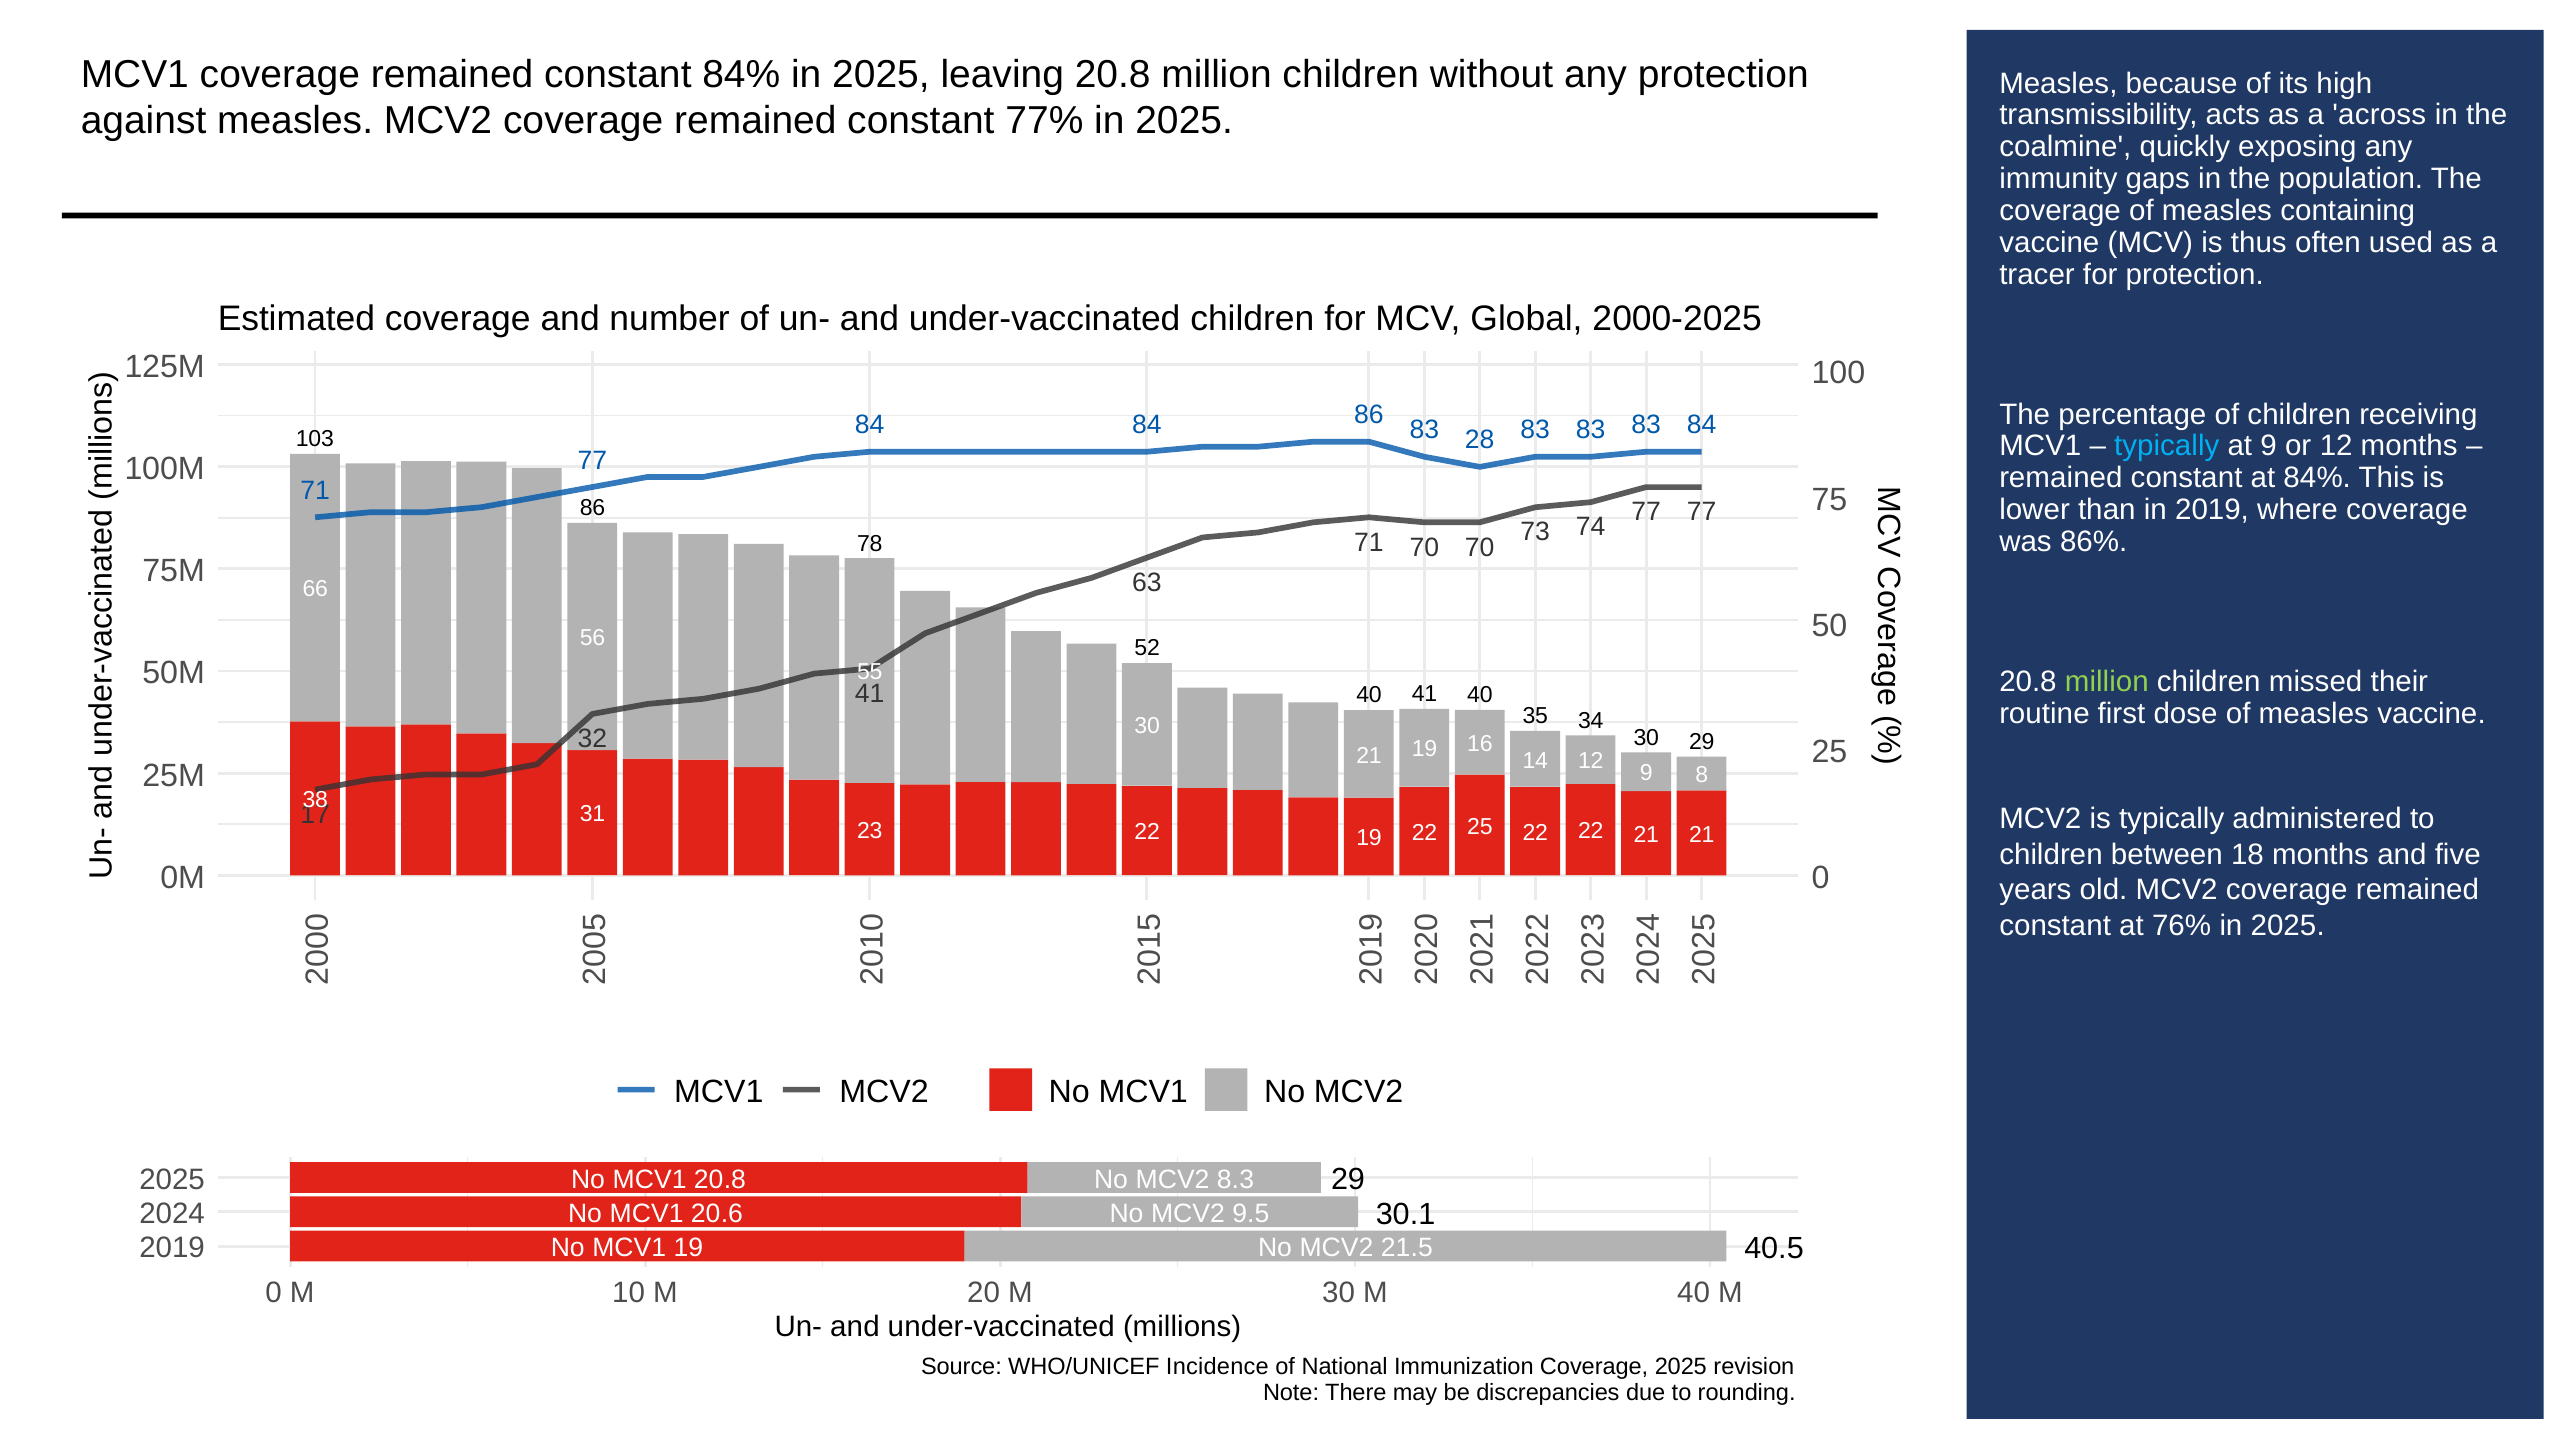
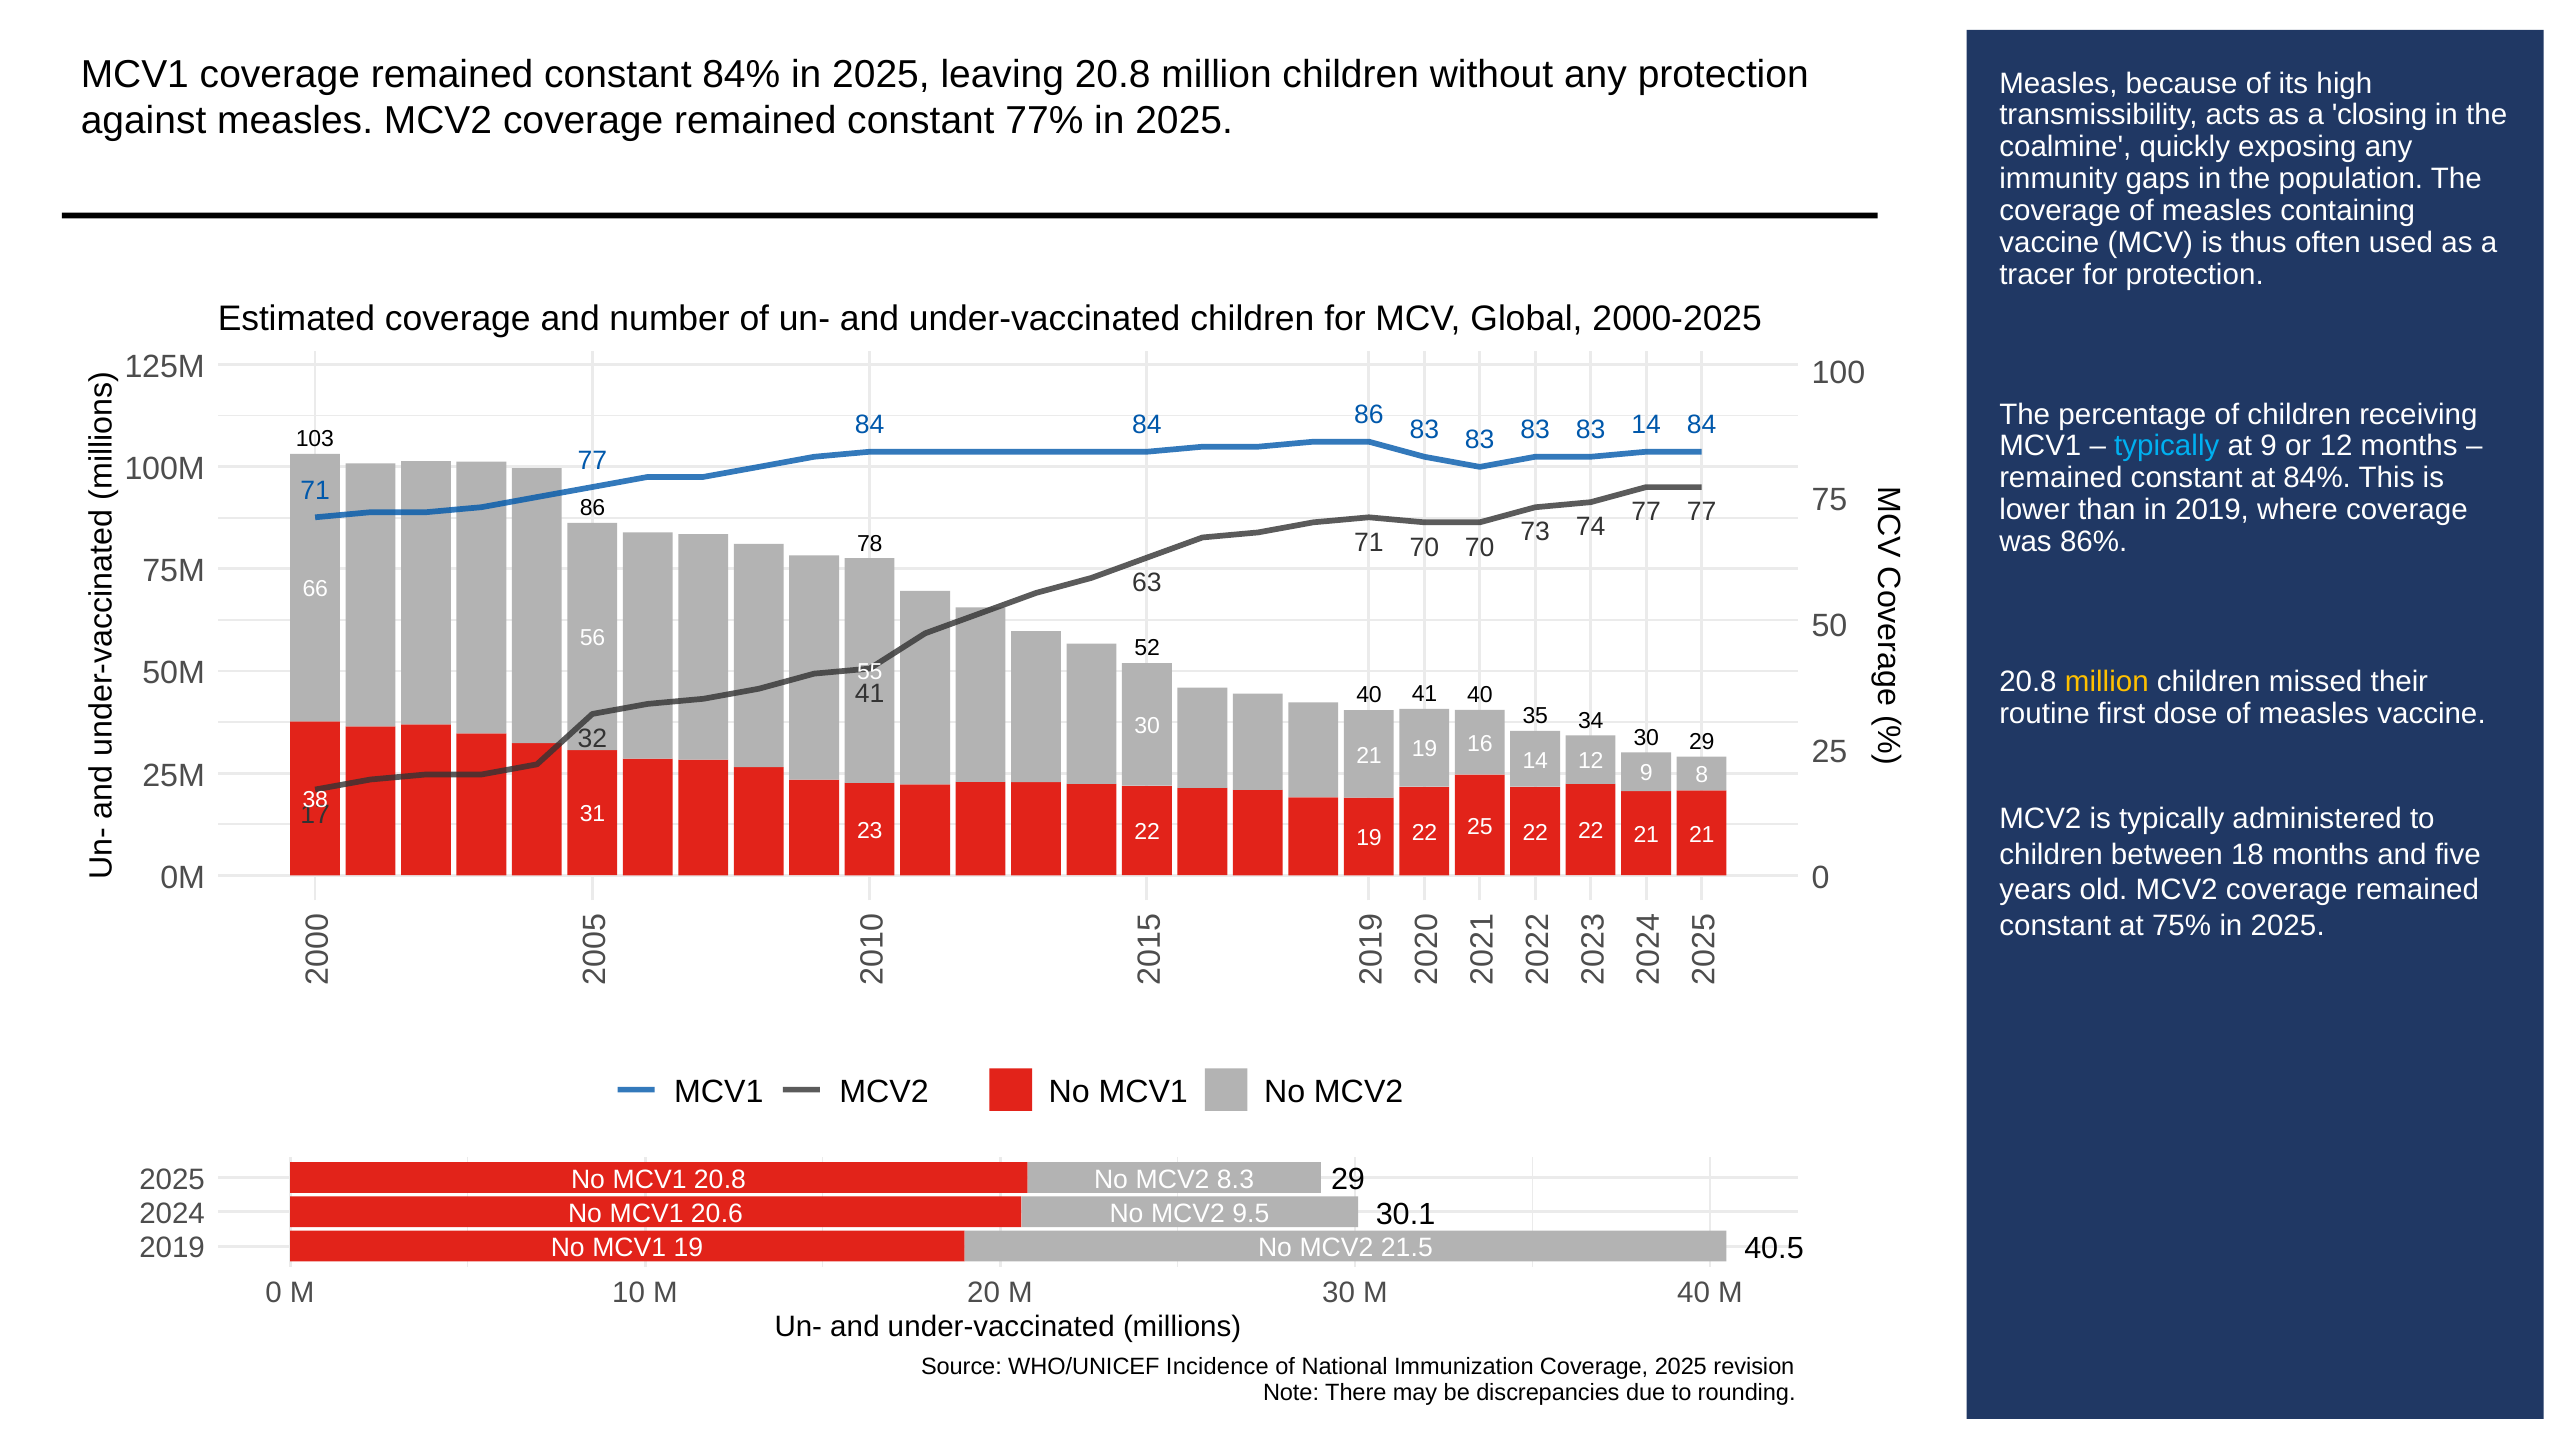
across: across -> closing (2380, 115)
28: 28 -> 83 (1480, 440)
83 83 83: 83 -> 14 (1646, 425)
million colour: light green -> yellow (2107, 682)
76%: 76% -> 75% (2182, 926)
